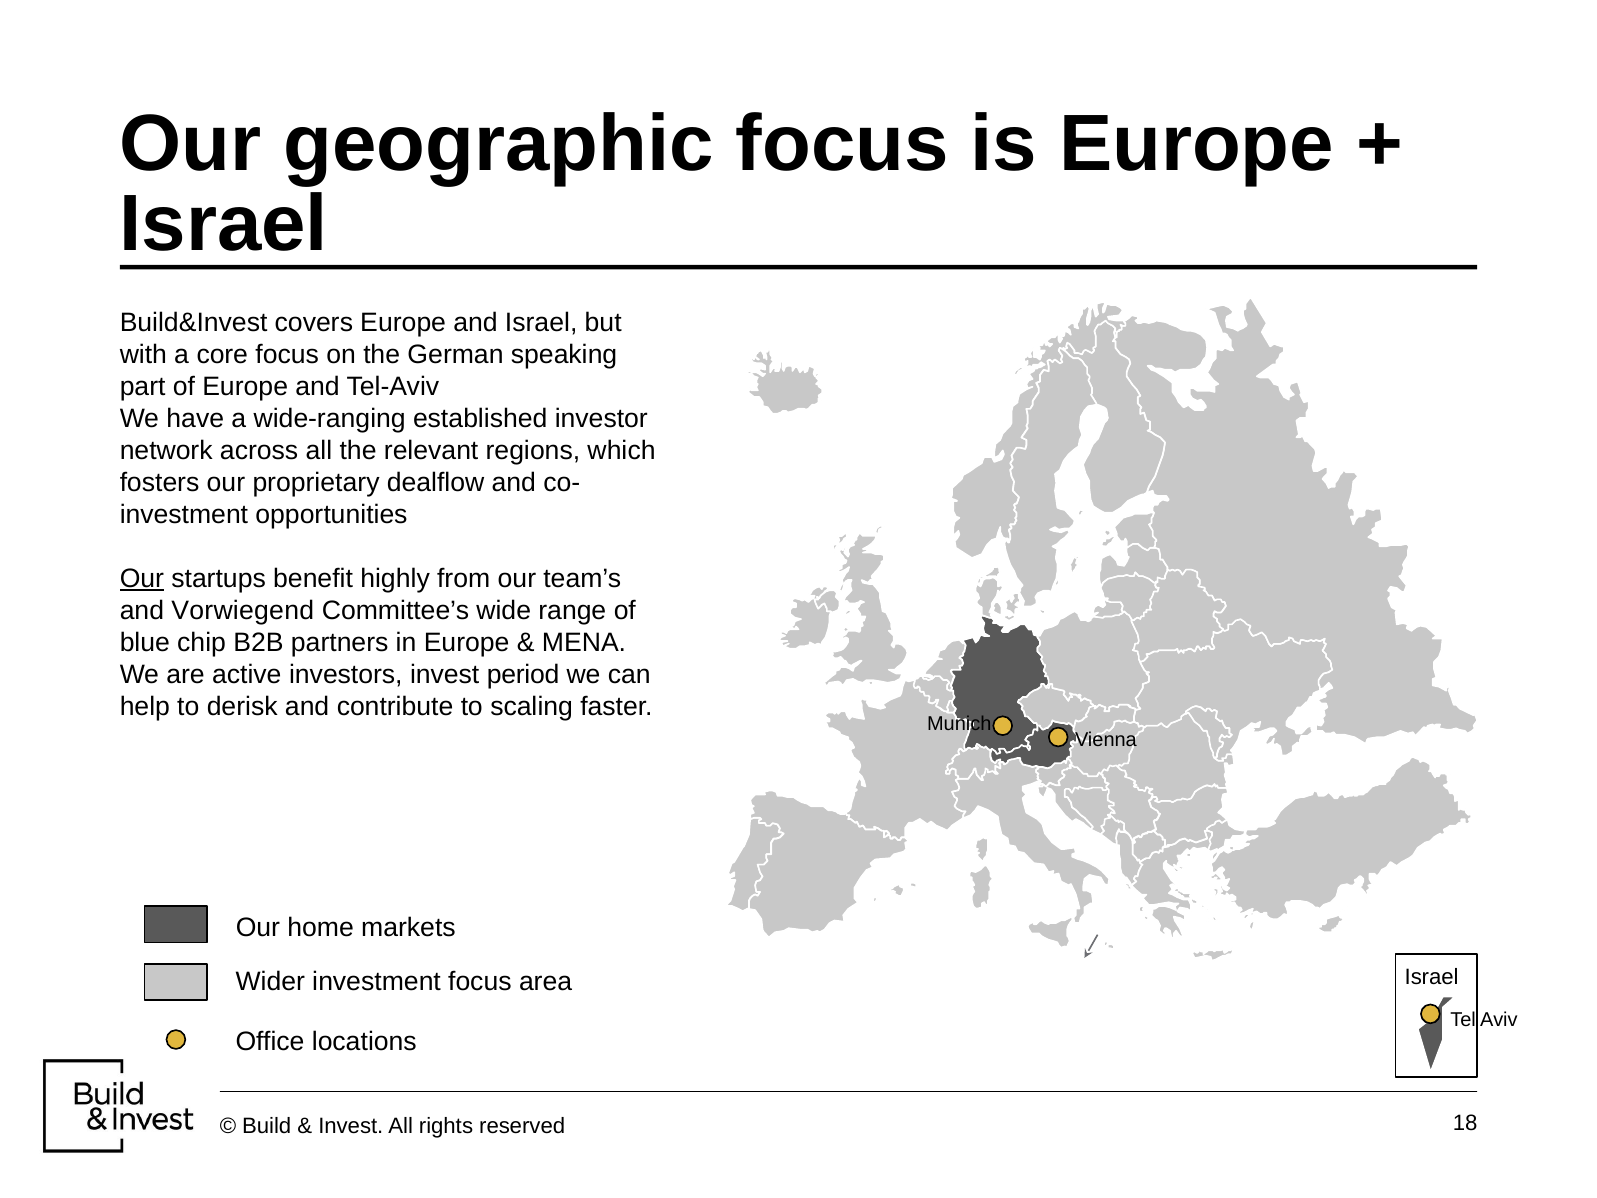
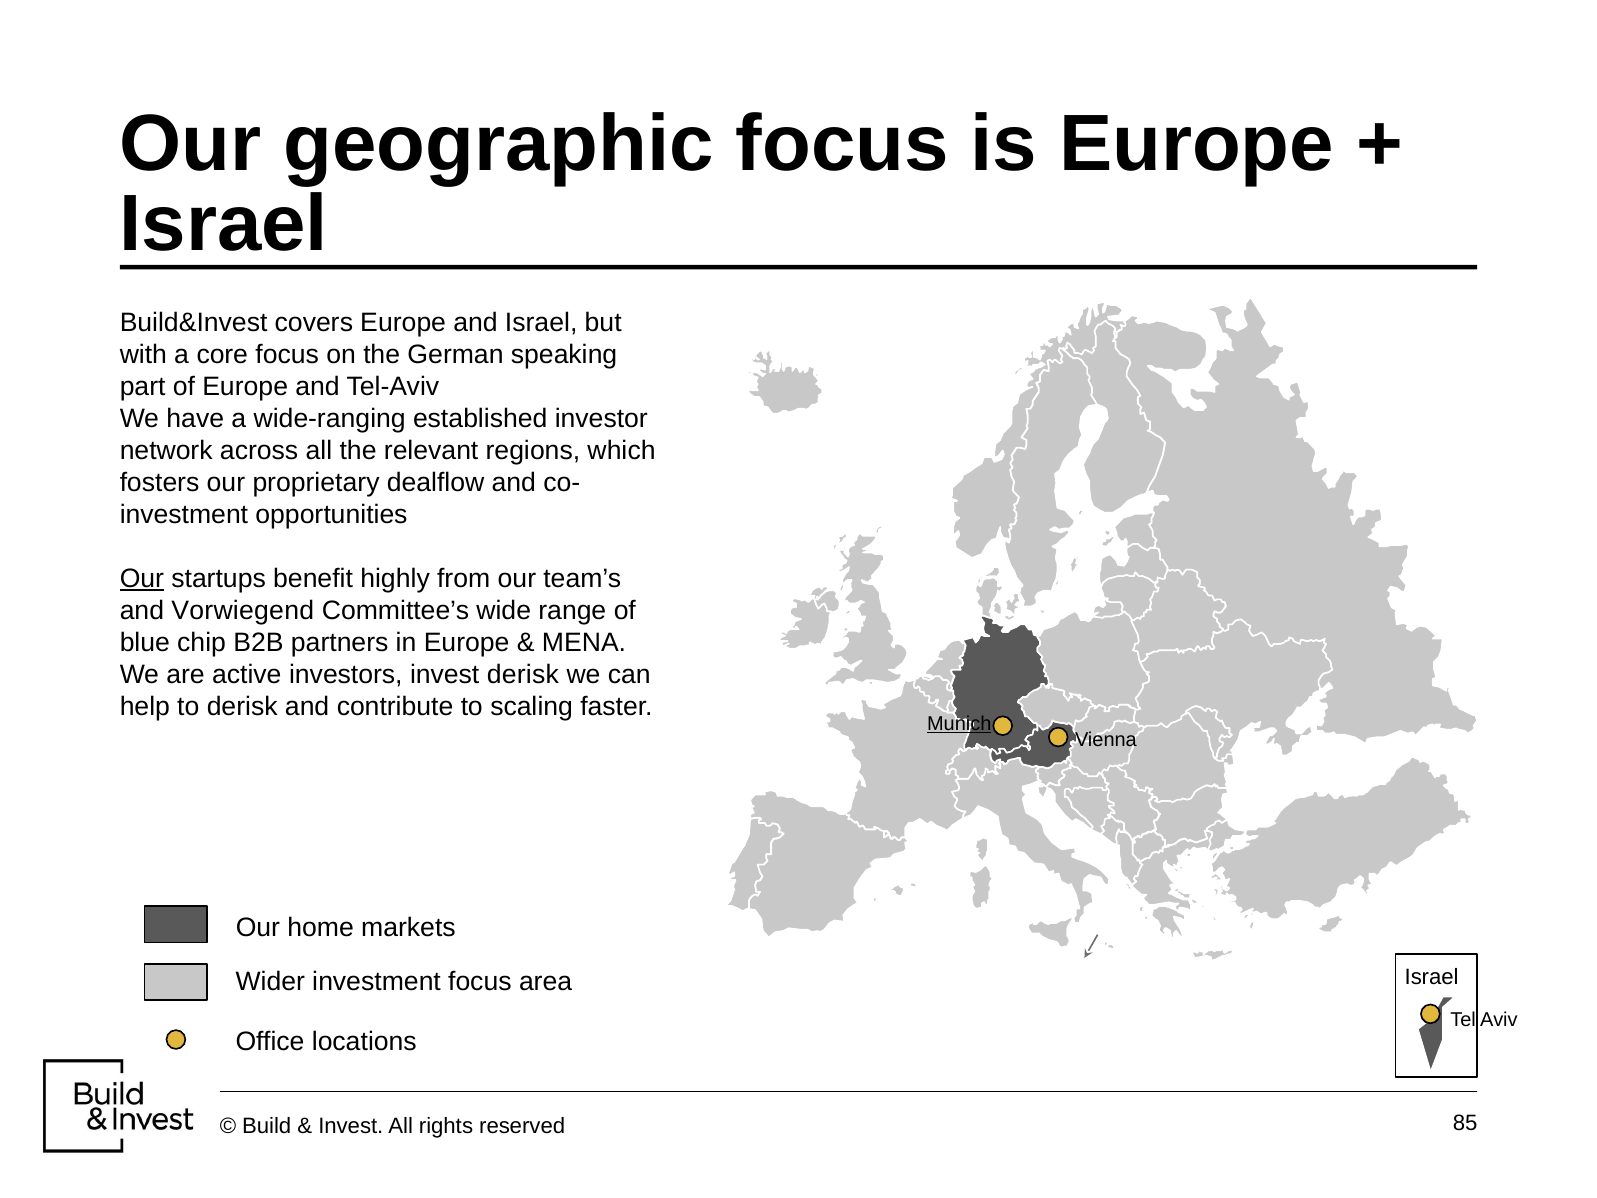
invest period: period -> derisk (523, 674)
Munich underline: none -> present (959, 723)
18: 18 -> 85 (1465, 1123)
